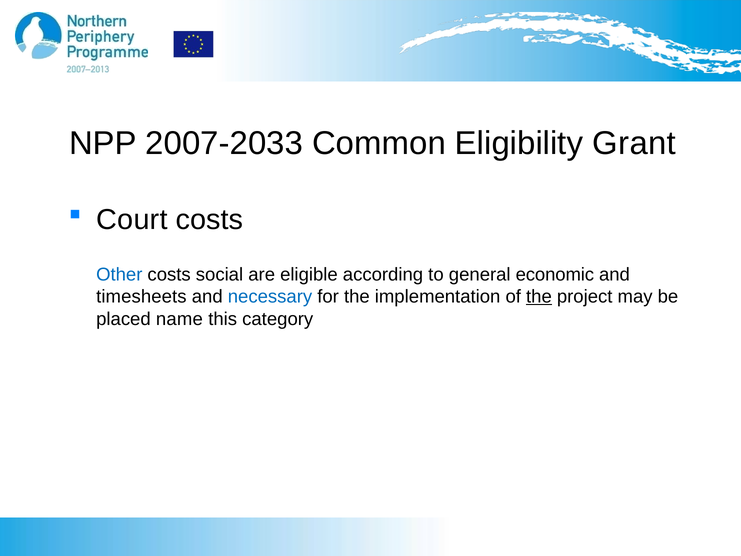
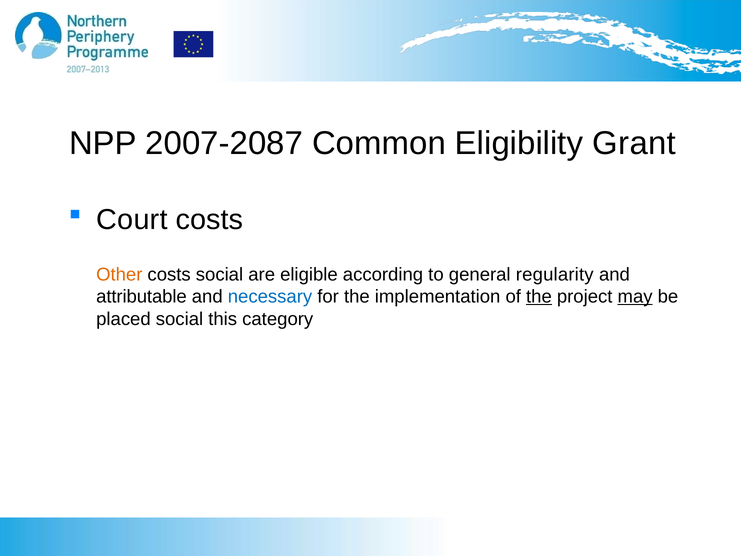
2007-2033: 2007-2033 -> 2007-2087 (224, 143)
Other colour: blue -> orange (119, 274)
economic: economic -> regularity (555, 274)
timesheets: timesheets -> attributable (141, 297)
may underline: none -> present (635, 297)
placed name: name -> social (179, 319)
